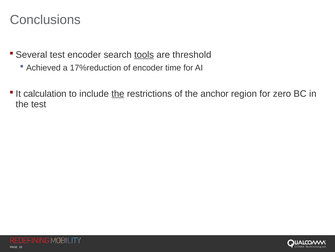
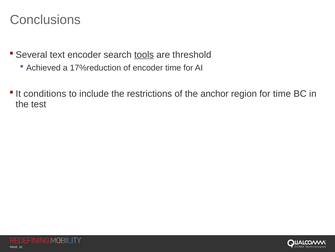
test: test -> text (57, 55)
calculation: calculation -> conditions (45, 93)
the underline: present -> none (118, 93)
for zero: zero -> time (282, 93)
